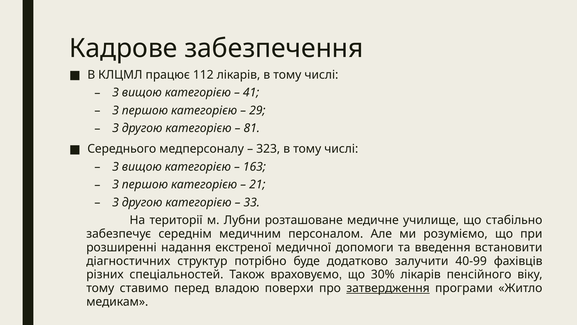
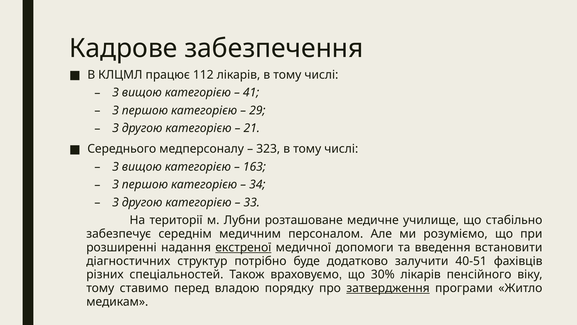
81: 81 -> 21 (252, 128)
21: 21 -> 34 (257, 184)
екстреної underline: none -> present (243, 247)
40-99: 40-99 -> 40-51 (471, 261)
поверхи: поверхи -> порядку (289, 288)
